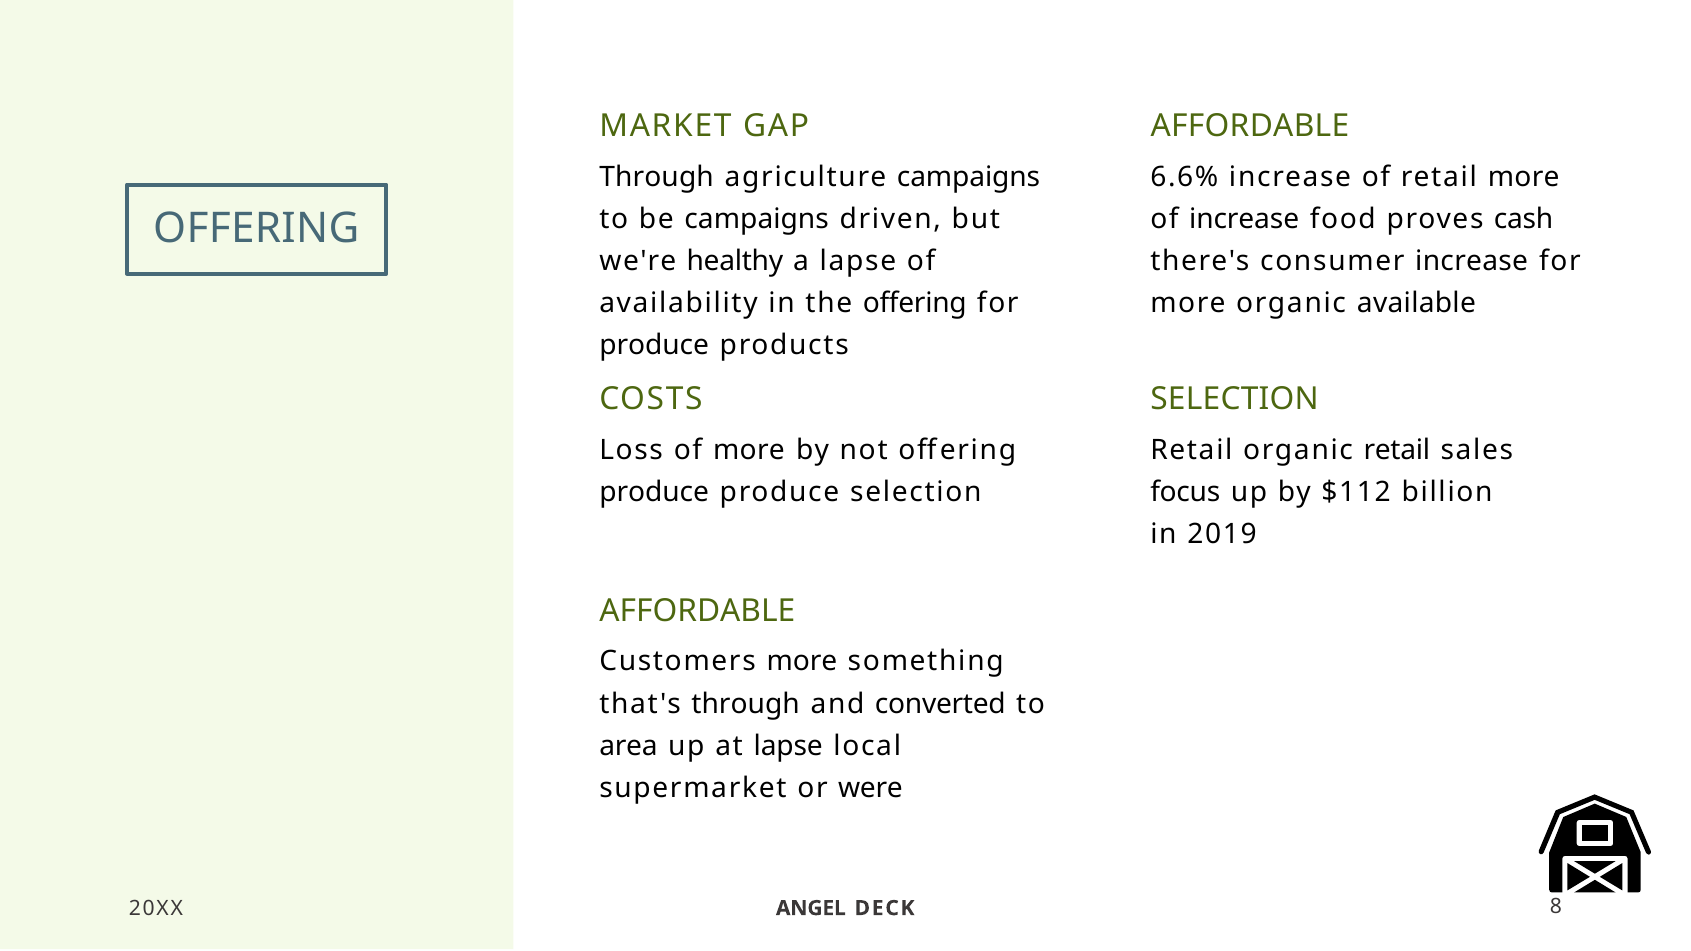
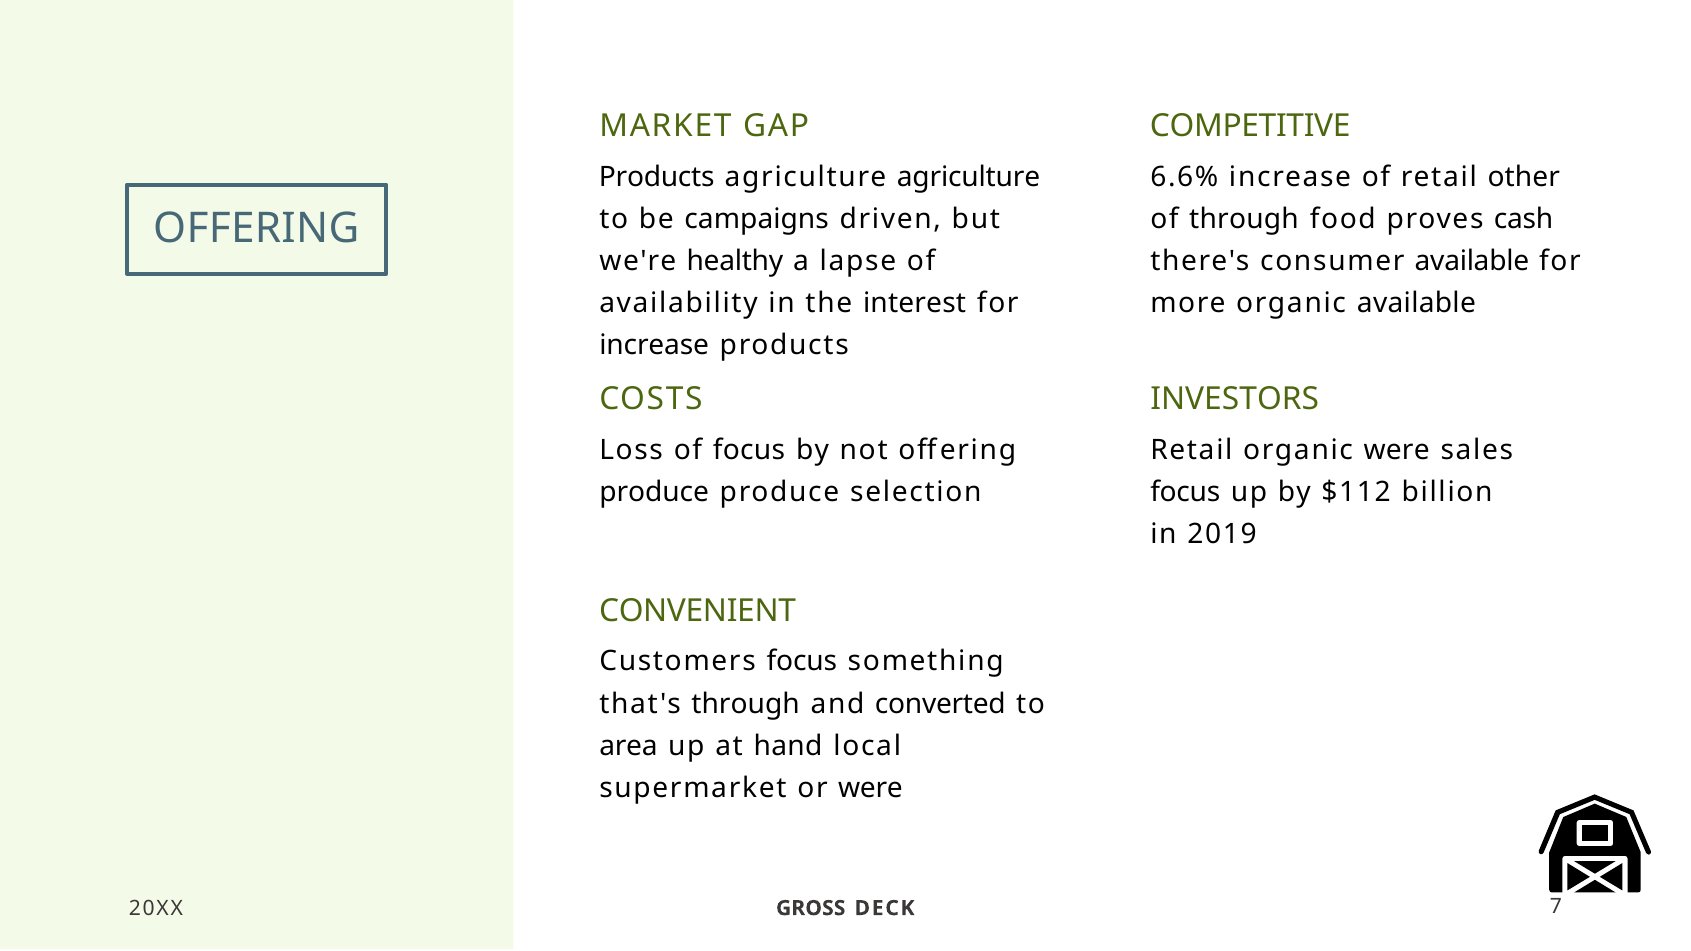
AFFORDABLE: AFFORDABLE -> COMPETITIVE (1250, 126)
Through: Through -> Products (657, 177)
agriculture campaigns: campaigns -> agriculture (969, 177)
retail more: more -> other (1524, 177)
of increase: increase -> through (1244, 219)
consumer increase: increase -> available (1472, 261)
the offering: offering -> interest (915, 303)
produce: produce -> increase (654, 346)
SELECTION: SELECTION -> INVESTORS (1235, 399)
of more: more -> focus (749, 450)
organic retail: retail -> were (1397, 450)
AFFORDABLE: AFFORDABLE -> CONVENIENT (697, 611)
Customers more: more -> focus (802, 662)
at lapse: lapse -> hand (788, 746)
ANGEL: ANGEL -> GROSS (811, 908)
8: 8 -> 7 (1556, 907)
